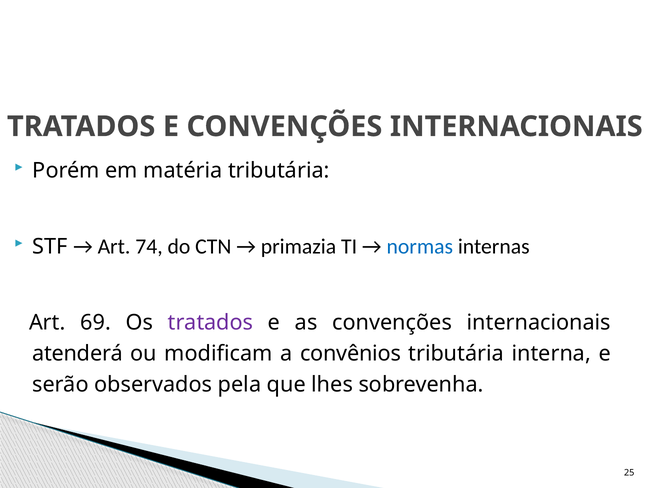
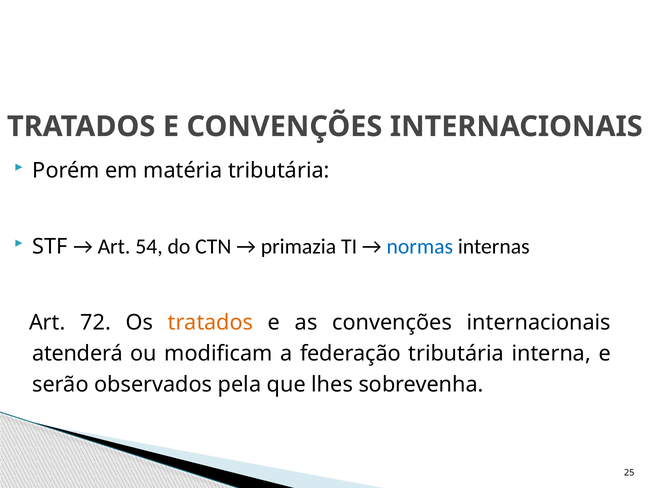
74: 74 -> 54 (149, 246)
69: 69 -> 72 (96, 322)
tratados colour: purple -> orange (210, 322)
convênios: convênios -> federação (350, 353)
